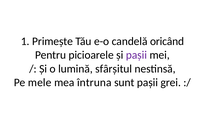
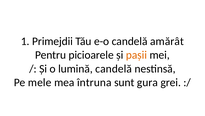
Primește: Primește -> Primejdii (52, 41)
oricând: oricând -> amărât (167, 41)
pașii colour: purple -> orange (136, 55)
lumină sfârșitul: sfârșitul -> candelă (114, 68)
sunt pașii: pașii -> gura (147, 82)
